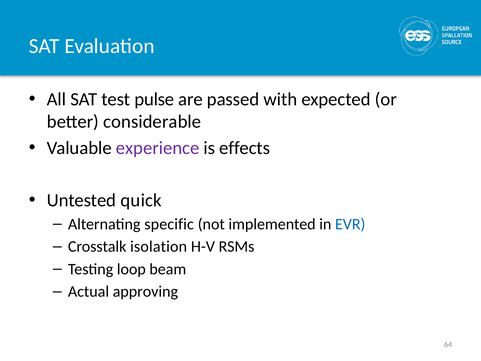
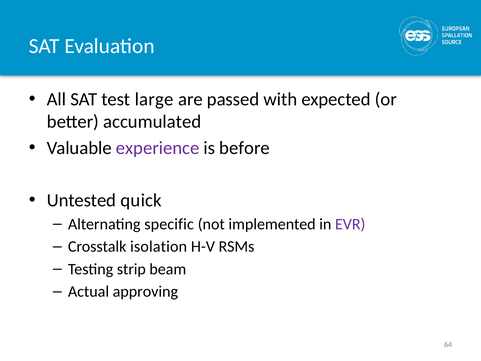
pulse: pulse -> large (154, 99)
considerable: considerable -> accumulated (152, 122)
effects: effects -> before (245, 148)
EVR colour: blue -> purple (350, 224)
loop: loop -> strip (131, 269)
